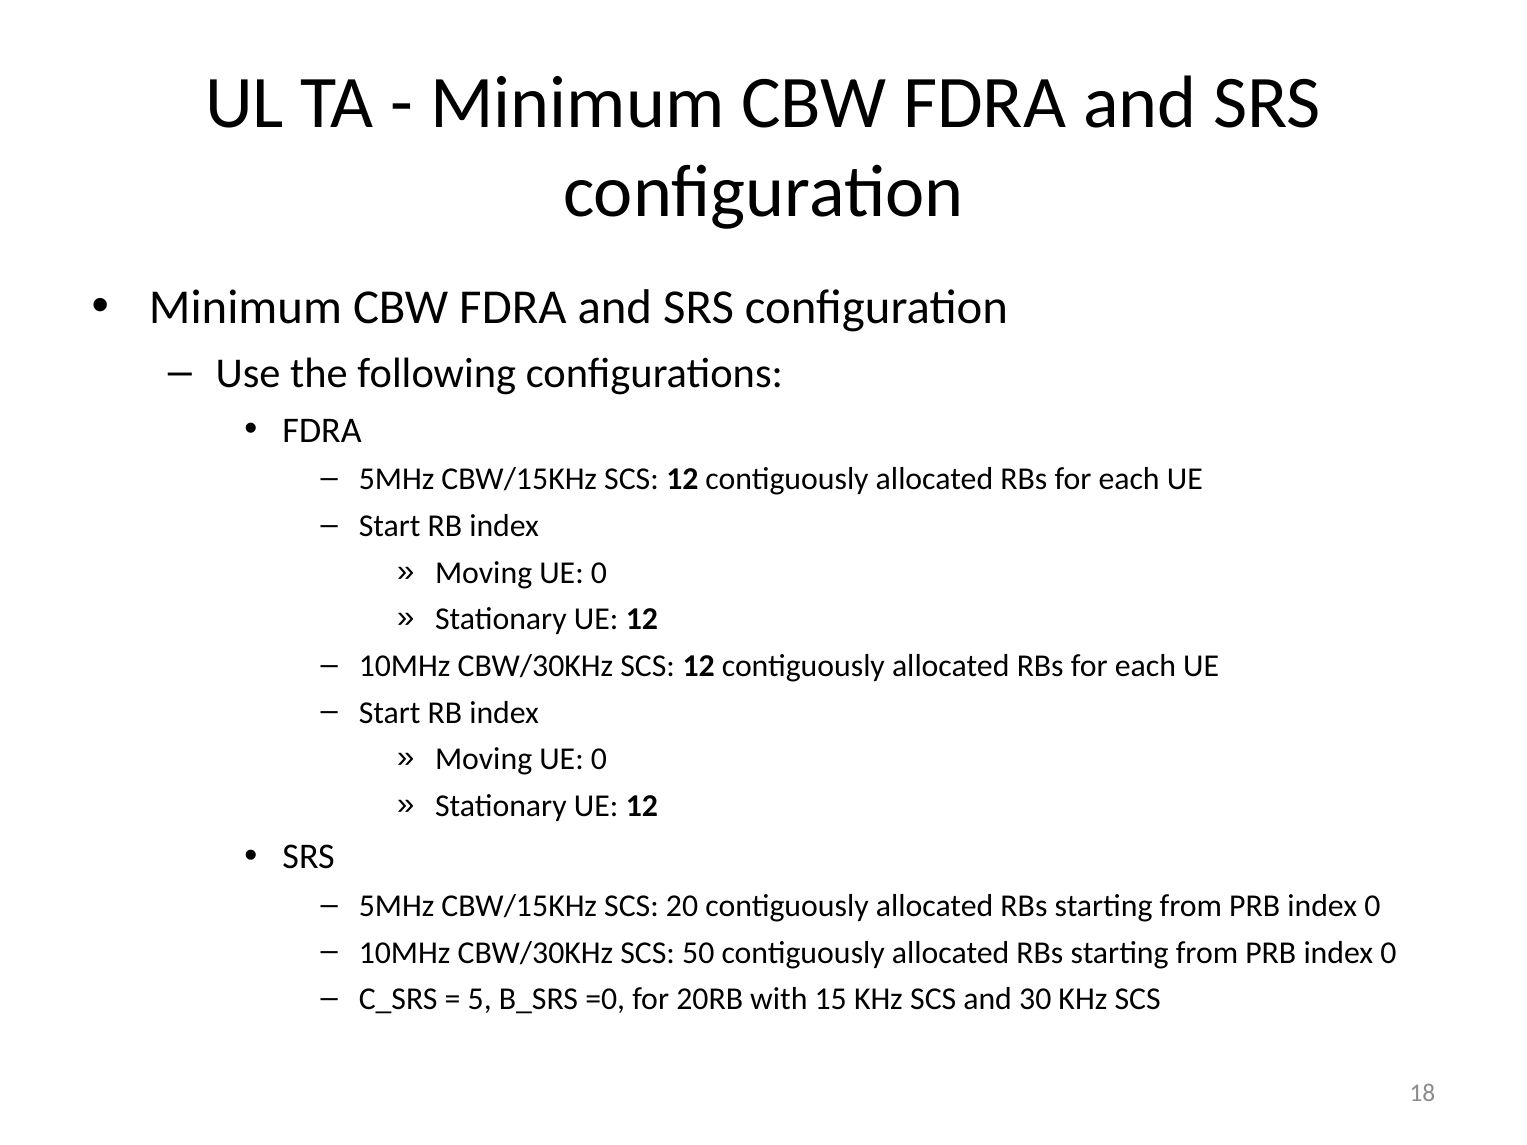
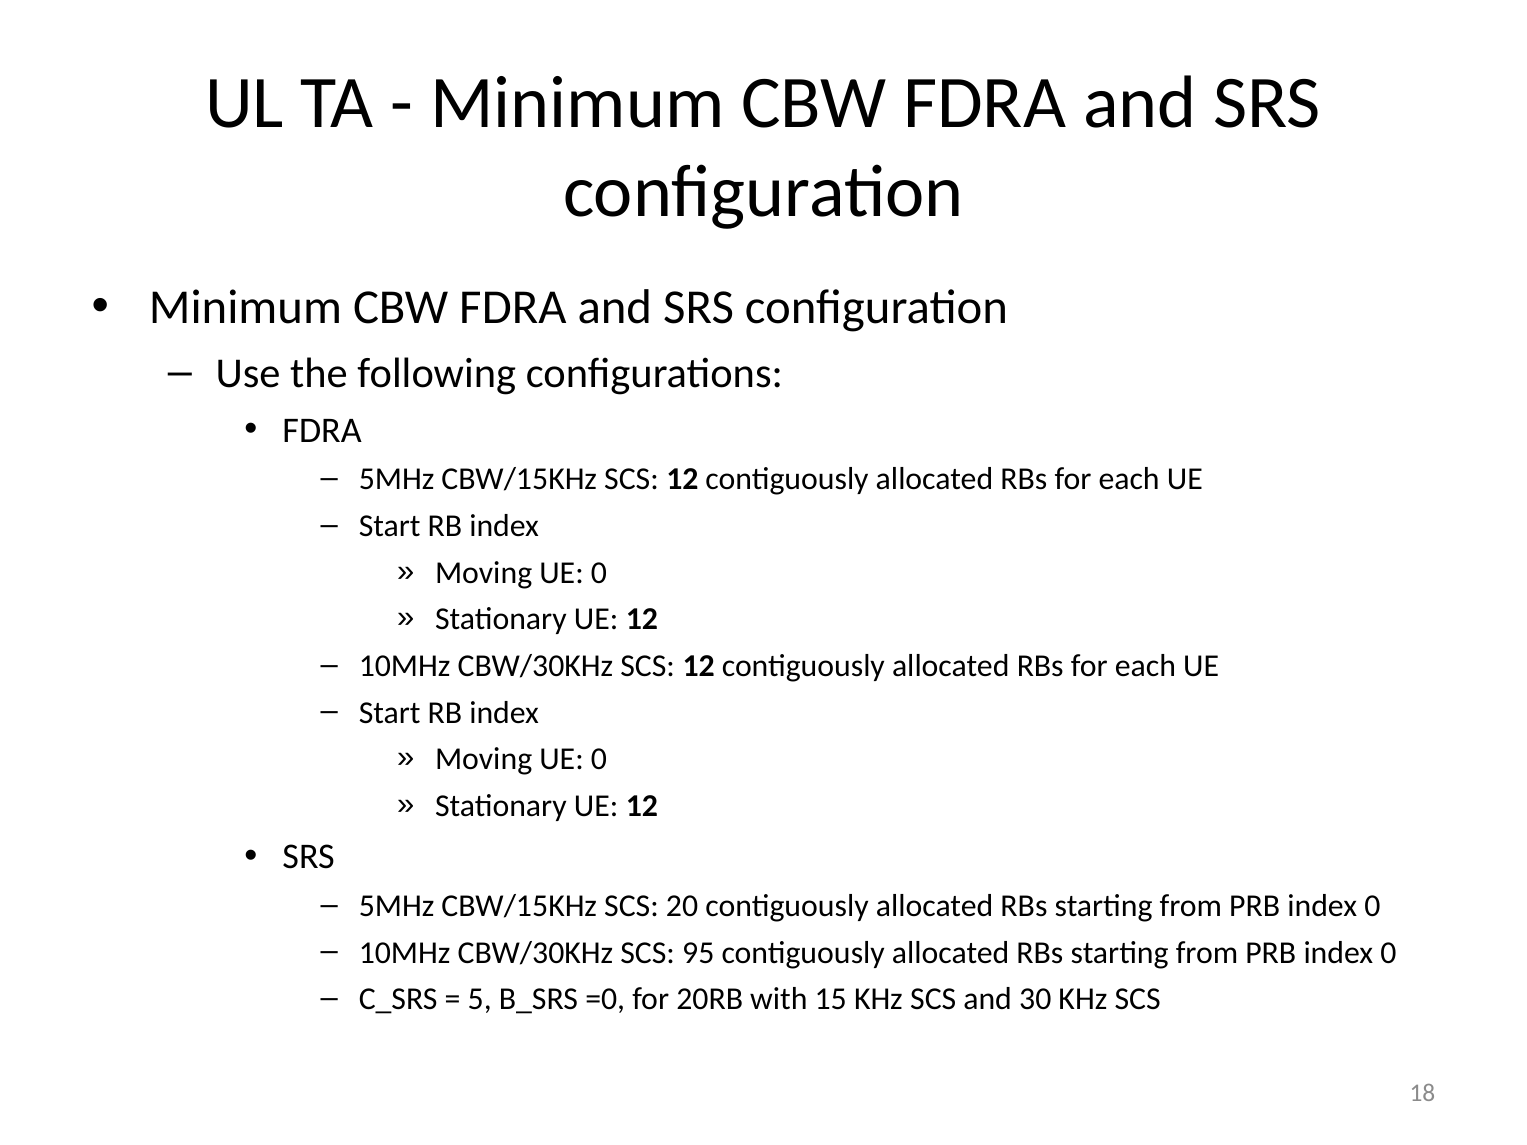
50: 50 -> 95 (698, 953)
